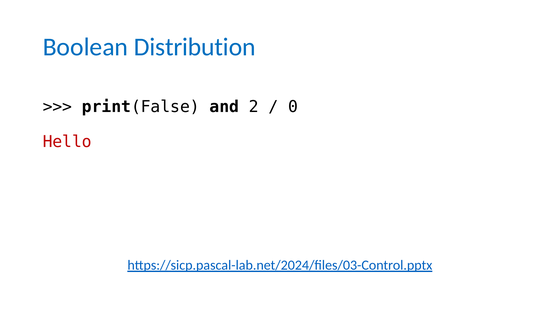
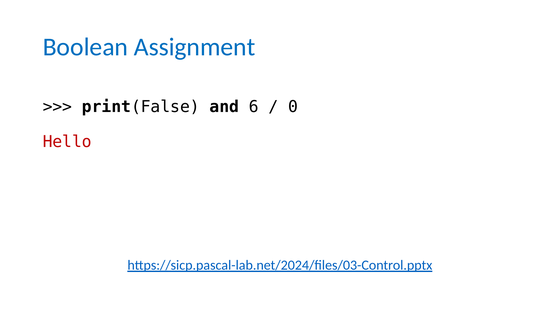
Distribution: Distribution -> Assignment (195, 47)
2: 2 -> 6 (254, 107)
